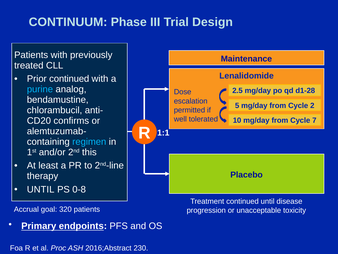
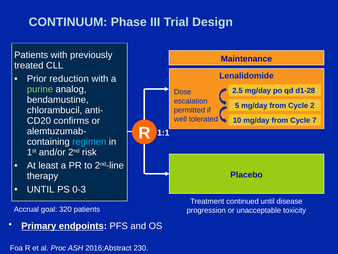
Prior continued: continued -> reduction (69, 79)
purine colour: light blue -> light green (40, 89)
this: this -> risk (89, 152)
0-8: 0-8 -> 0-3 (79, 189)
